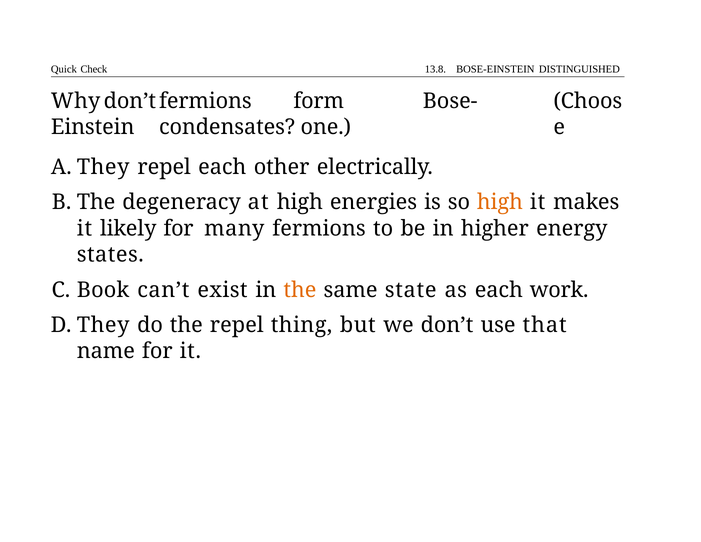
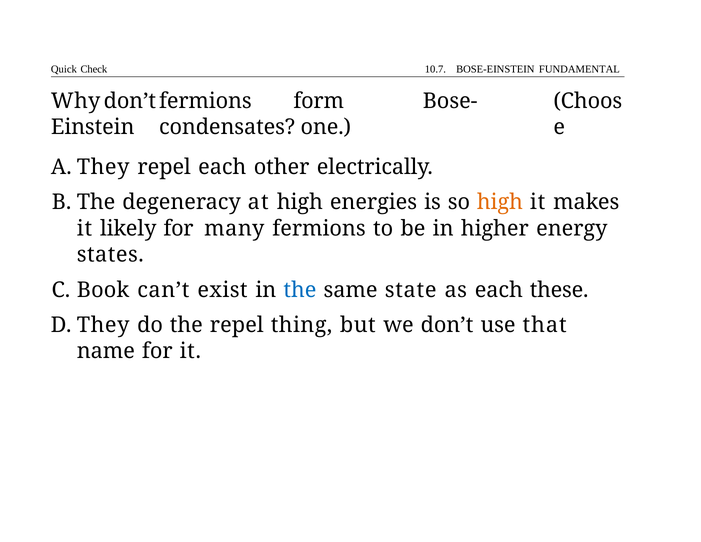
13.8: 13.8 -> 10.7 (435, 69)
DISTINGUISHED: DISTINGUISHED -> FUNDAMENTAL (579, 69)
the colour: orange -> blue (300, 290)
work: work -> these (559, 290)
